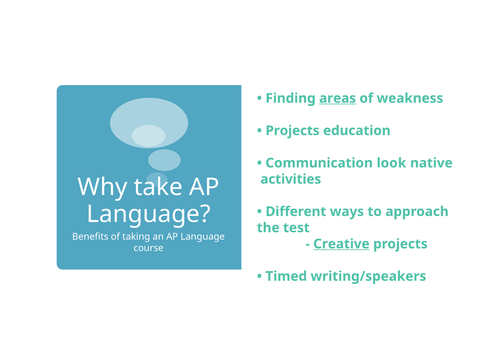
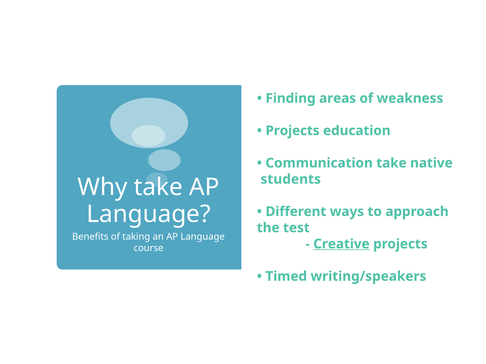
areas underline: present -> none (338, 98)
Communication look: look -> take (391, 163)
activities: activities -> students (291, 179)
